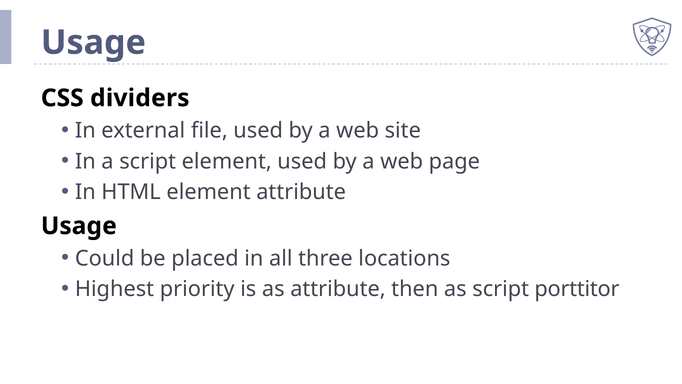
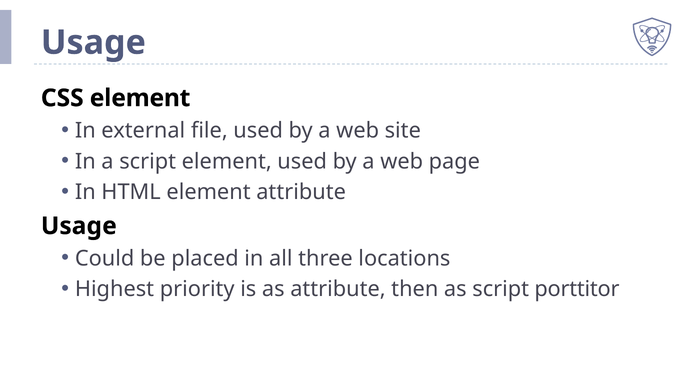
CSS dividers: dividers -> element (140, 98)
